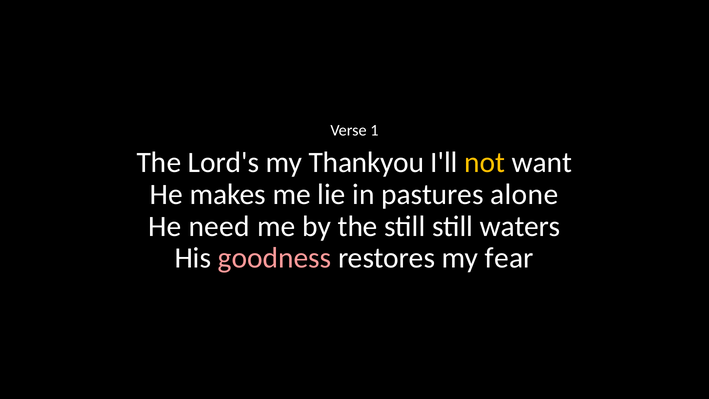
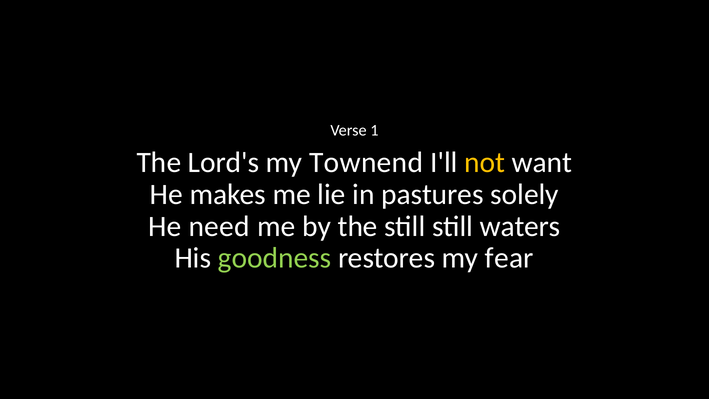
Thankyou: Thankyou -> Townend (366, 162)
alone: alone -> solely (524, 194)
goodness colour: pink -> light green (275, 258)
